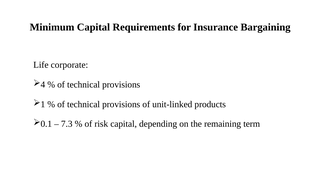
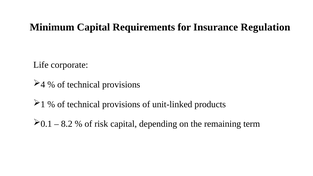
Bargaining: Bargaining -> Regulation (265, 27)
7.3: 7.3 -> 8.2 (67, 124)
